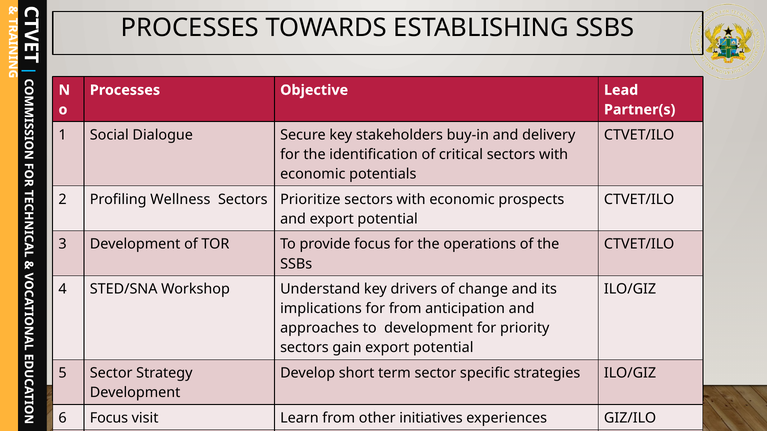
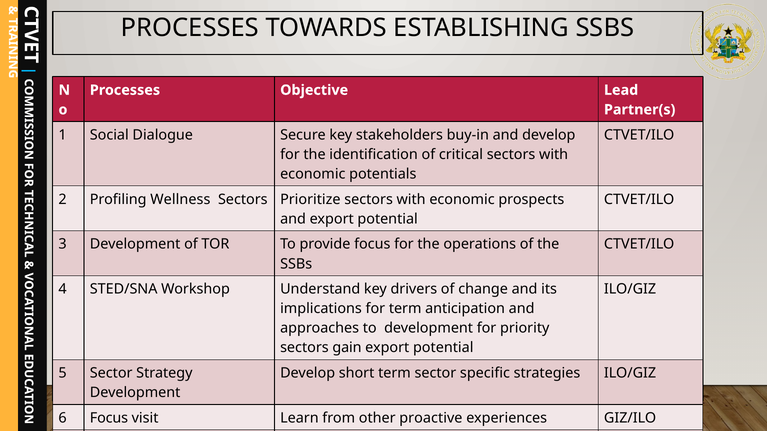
and delivery: delivery -> develop (549, 135)
for from: from -> term (405, 309)
initiatives: initiatives -> proactive (431, 418)
